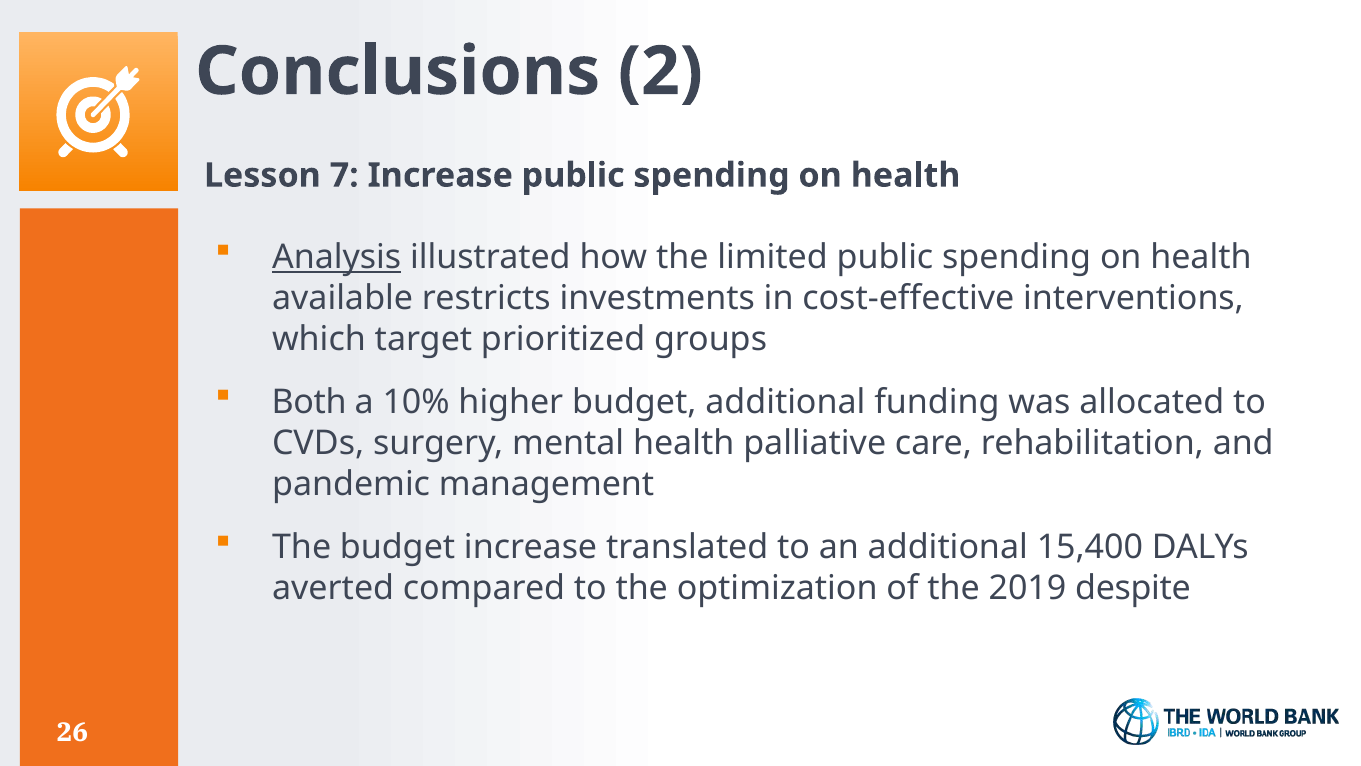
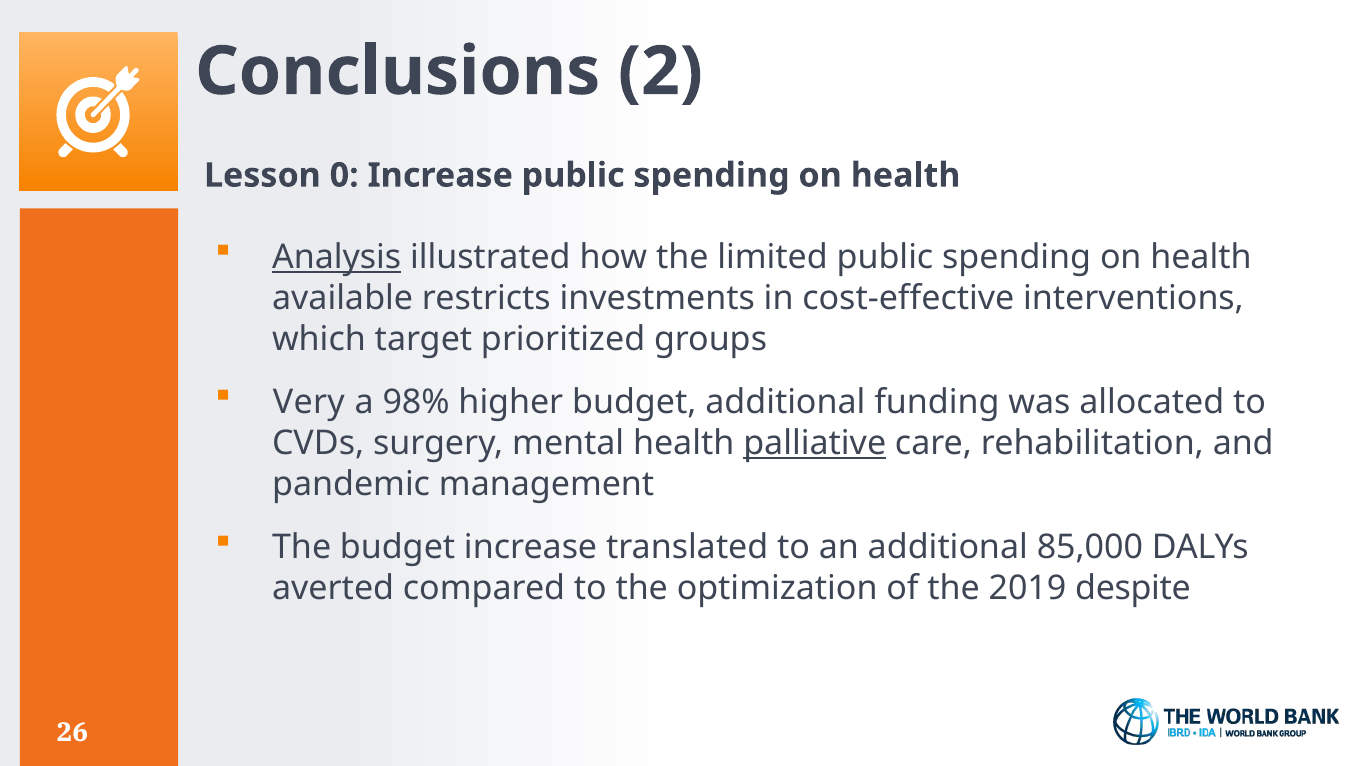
7: 7 -> 0 (344, 175)
Both: Both -> Very (309, 402)
10%: 10% -> 98% (416, 402)
palliative underline: none -> present (815, 443)
15,400: 15,400 -> 85,000 (1090, 547)
